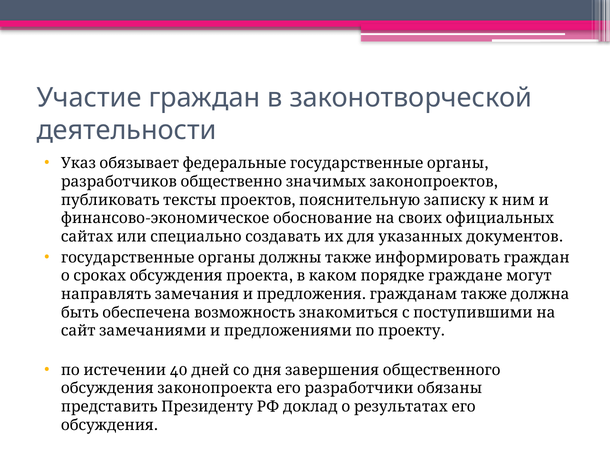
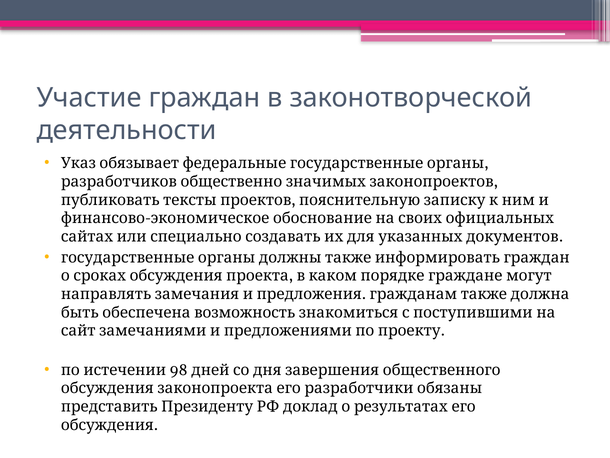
40: 40 -> 98 (179, 370)
